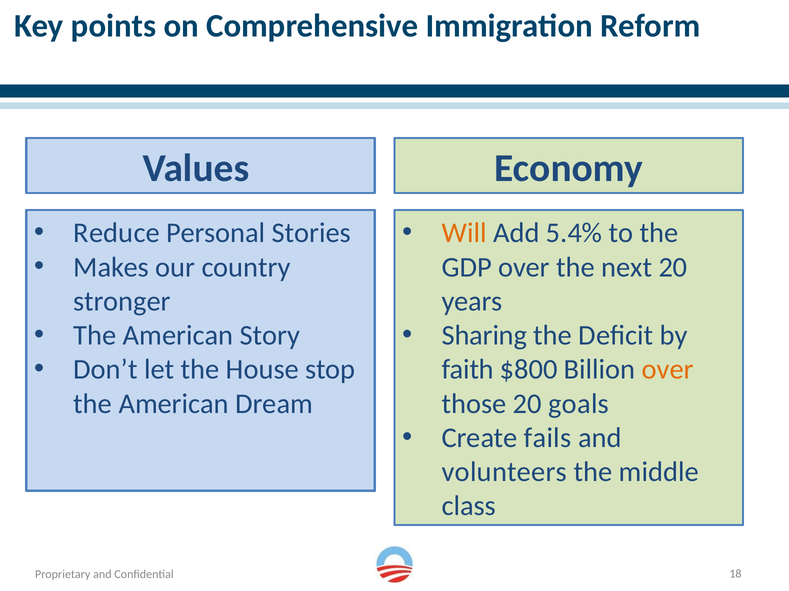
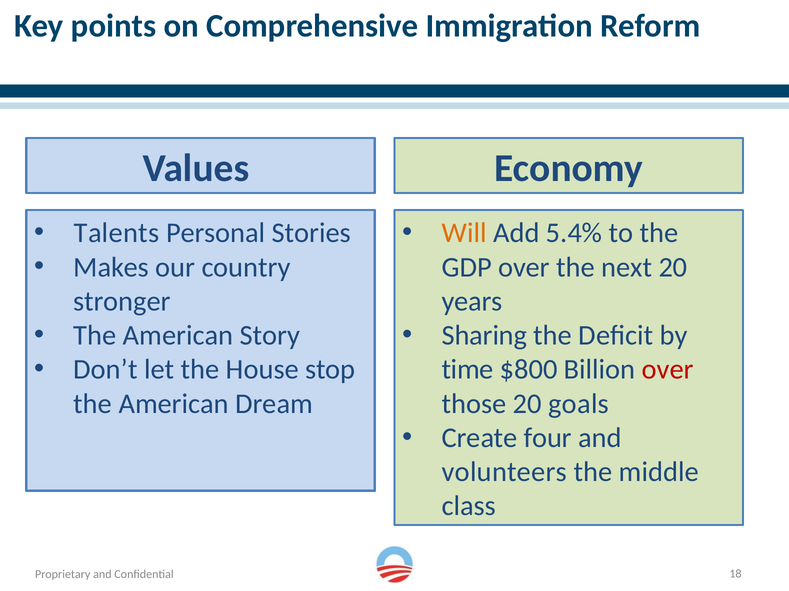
Reduce: Reduce -> Talents (117, 233)
faith: faith -> time (468, 370)
over colour: orange -> red (668, 370)
fails: fails -> four (548, 438)
